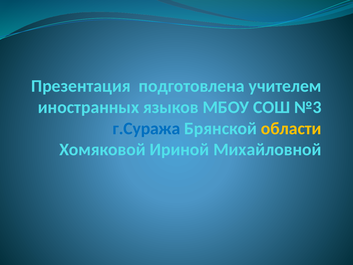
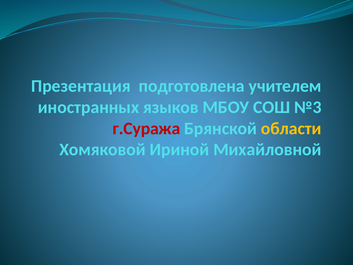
г.Суража colour: blue -> red (147, 128)
